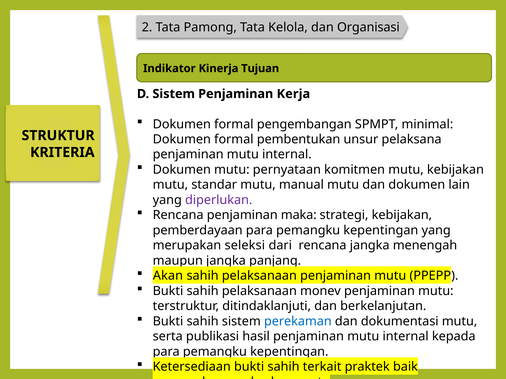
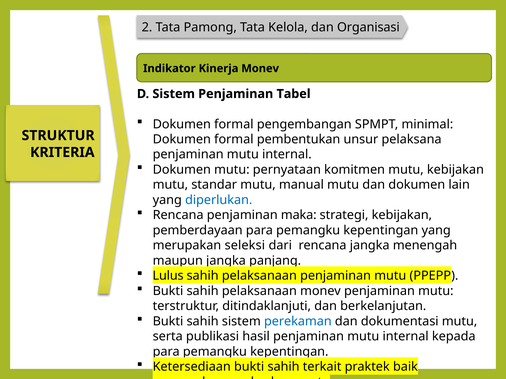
Kinerja Tujuan: Tujuan -> Monev (260, 69)
Kerja: Kerja -> Tabel (294, 94)
diperlukan colour: purple -> blue (219, 200)
Akan: Akan -> Lulus (168, 276)
